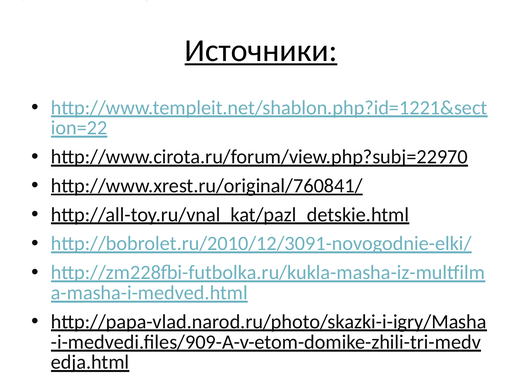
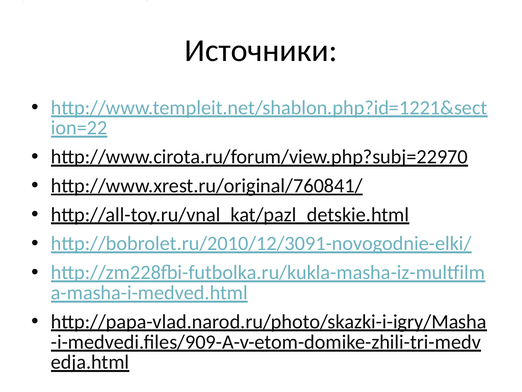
Источники underline: present -> none (261, 51)
